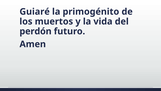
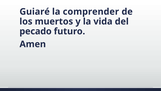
primogénito: primogénito -> comprender (91, 12)
perdón: perdón -> pecado (36, 31)
